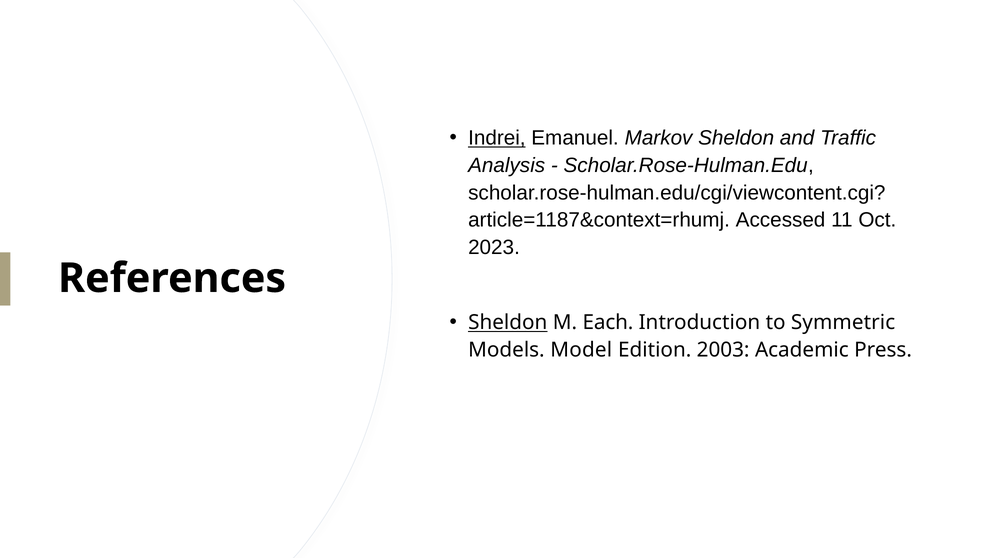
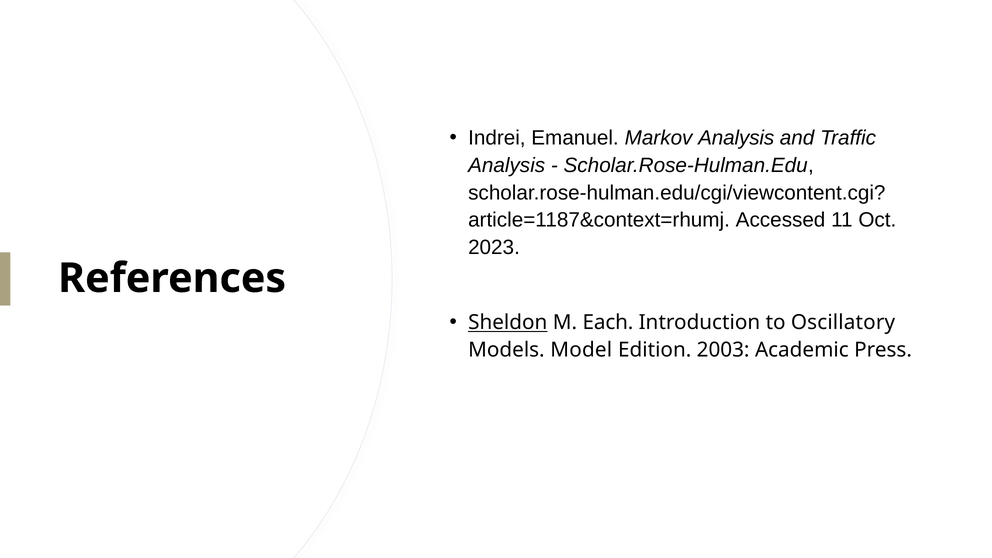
Indrei underline: present -> none (497, 138)
Markov Sheldon: Sheldon -> Analysis (736, 138)
Symmetric: Symmetric -> Oscillatory (843, 323)
